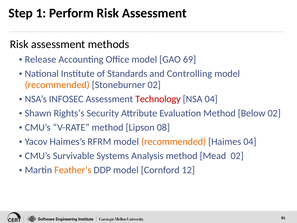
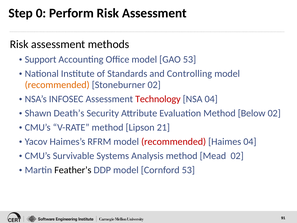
1: 1 -> 0 (41, 13)
Release: Release -> Support (41, 59)
GAO 69: 69 -> 53 (190, 59)
Rights’s: Rights’s -> Death’s (69, 113)
08: 08 -> 21 (163, 127)
recommended colour: orange -> red (174, 142)
Feather’s colour: orange -> black (73, 170)
Cornford 12: 12 -> 53 (188, 170)
